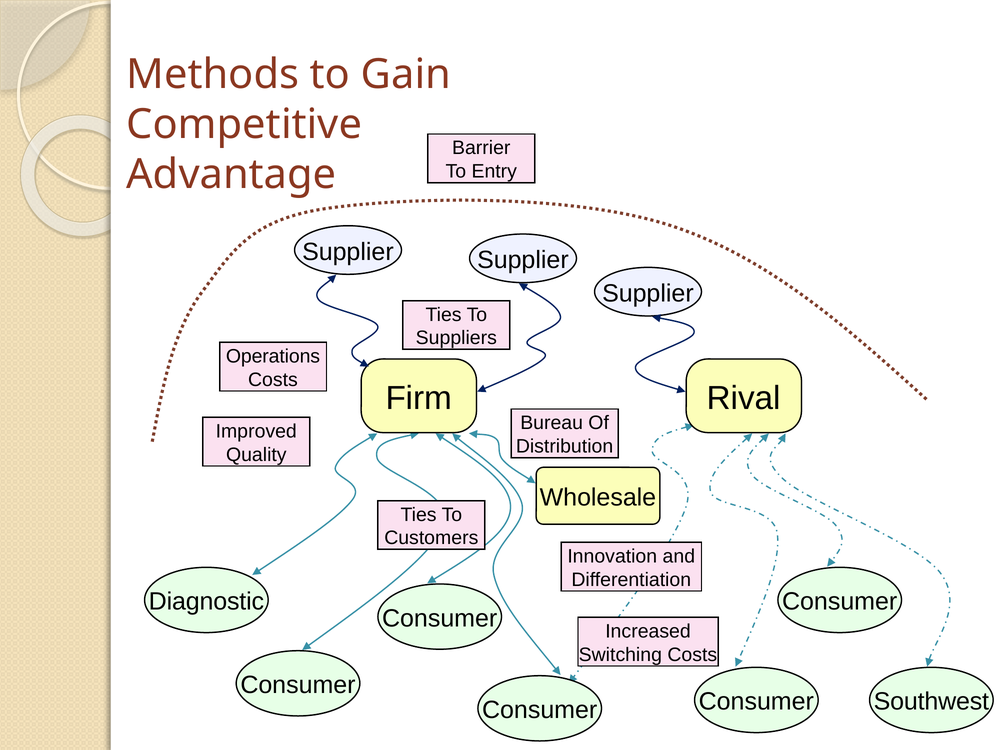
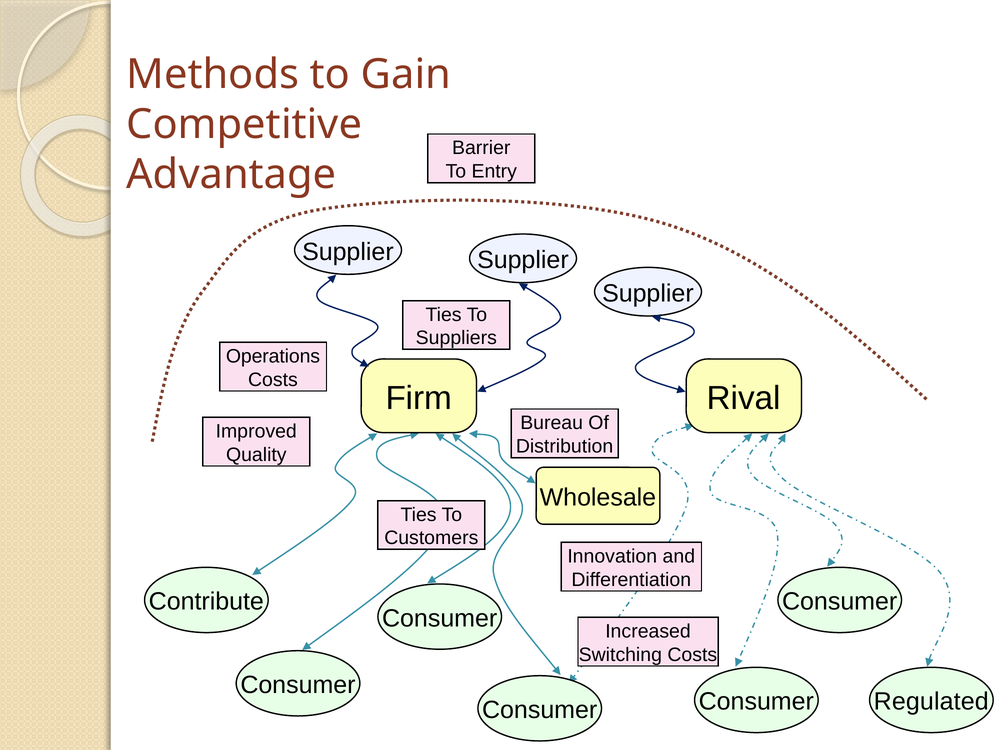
Diagnostic: Diagnostic -> Contribute (206, 602)
Southwest: Southwest -> Regulated (931, 702)
